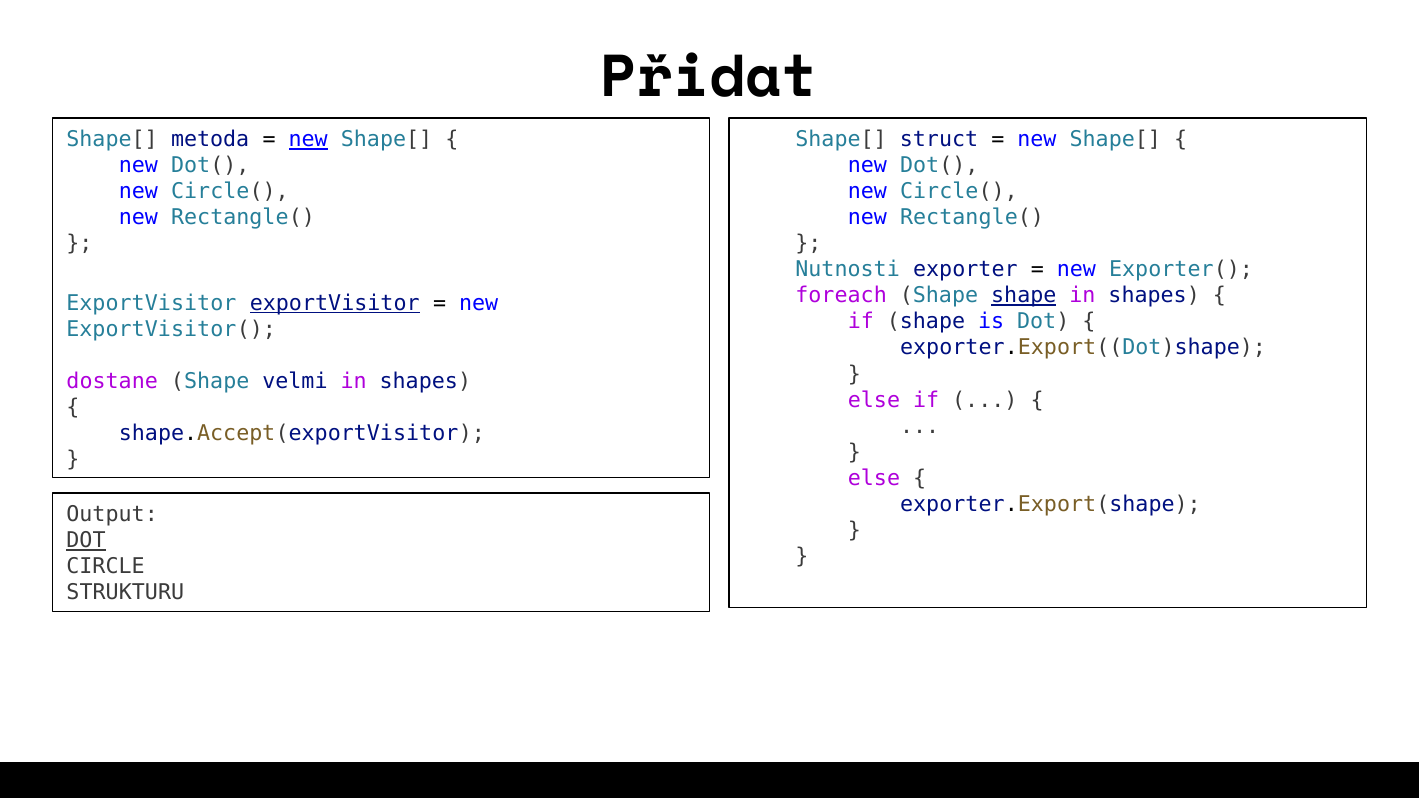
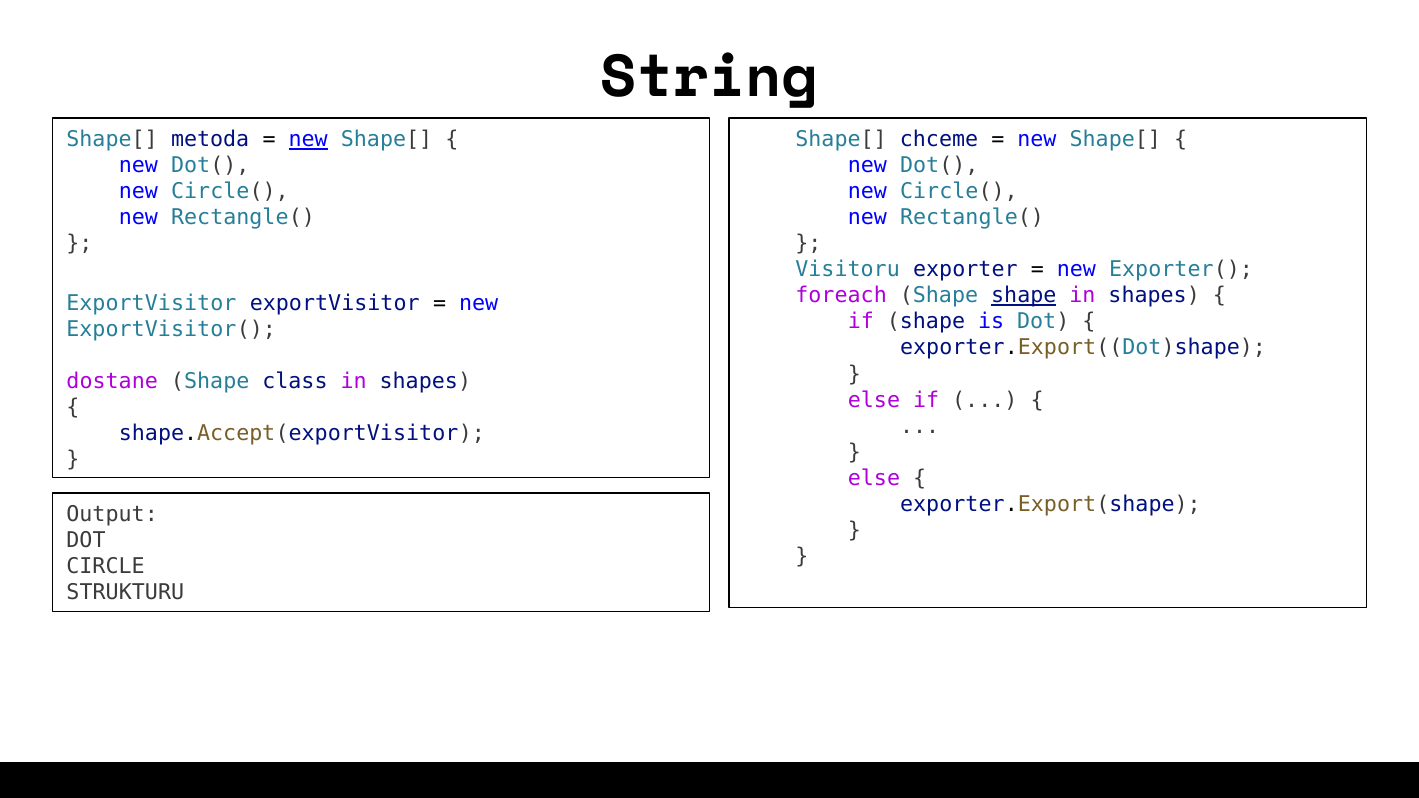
Přidat: Přidat -> String (709, 77)
struct: struct -> chceme (939, 140)
Nutnosti: Nutnosti -> Visitoru (848, 270)
exportVisitor underline: present -> none (335, 303)
velmi: velmi -> class (295, 381)
DOT underline: present -> none (86, 541)
